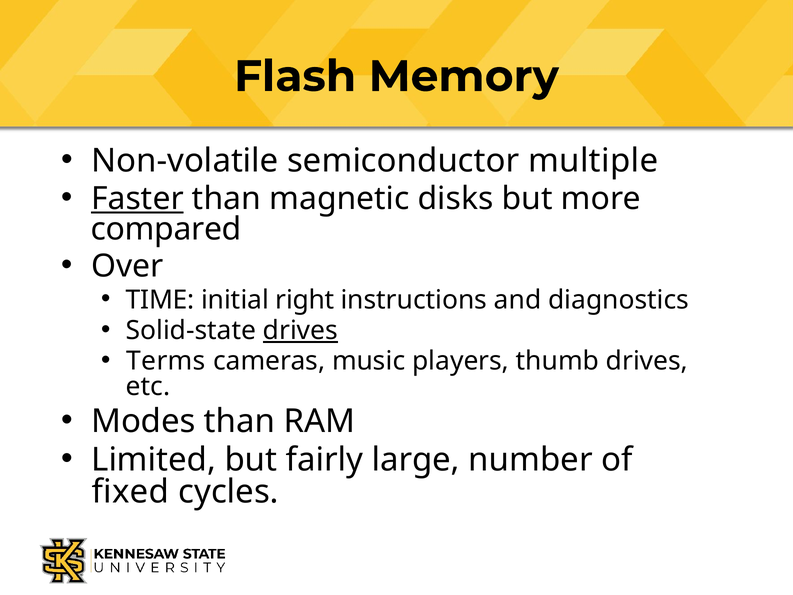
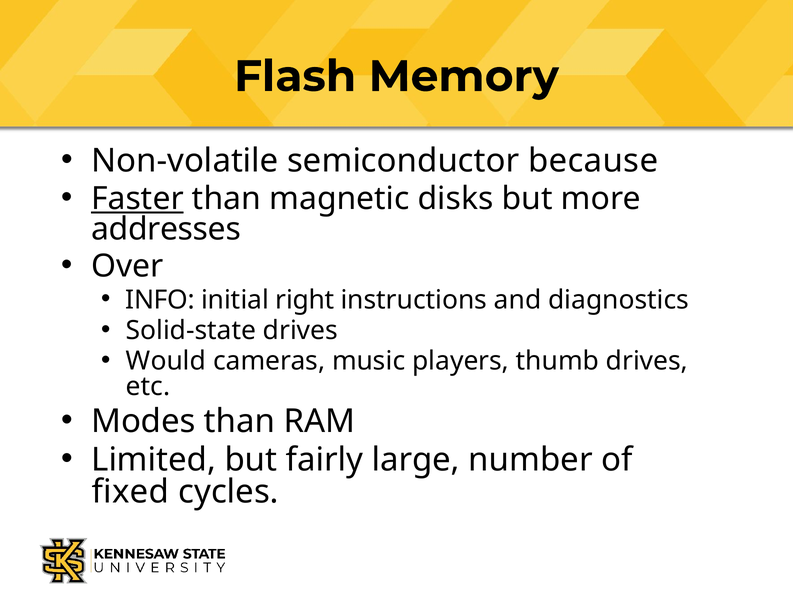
multiple: multiple -> because (593, 161)
compared: compared -> addresses (166, 229)
TIME: TIME -> INFO (160, 300)
drives underline: present -> none (300, 330)
Terms: Terms -> Would (166, 361)
